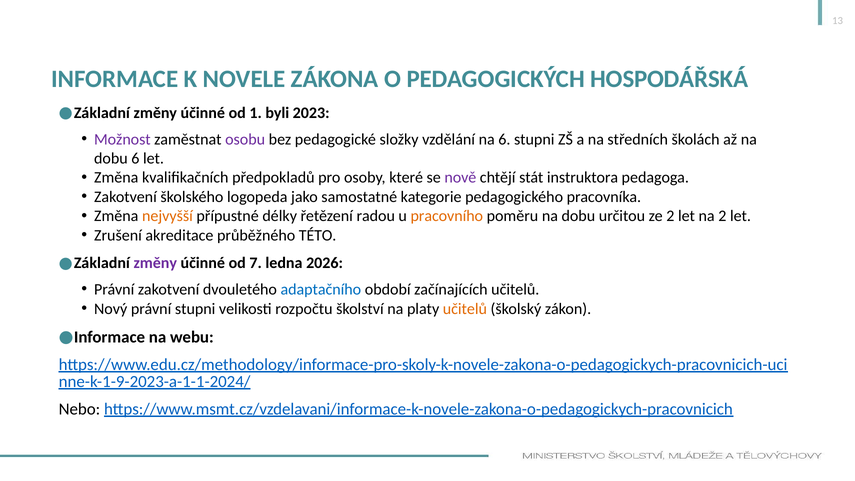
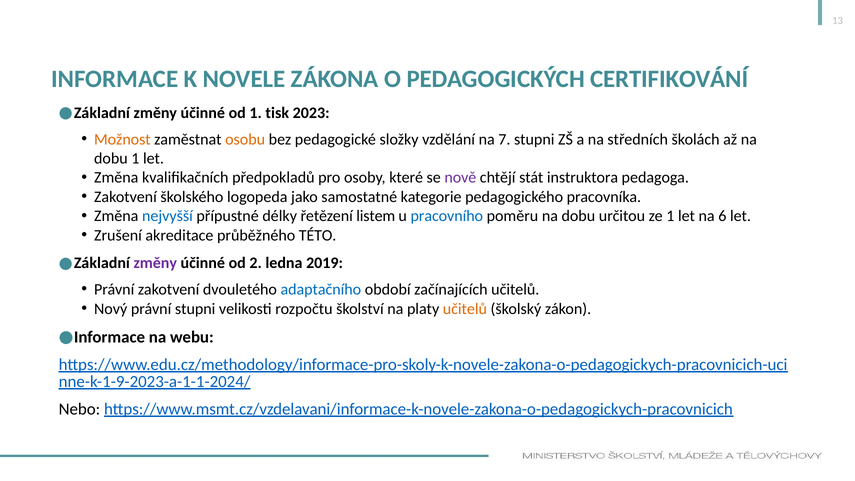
HOSPODÁŘSKÁ: HOSPODÁŘSKÁ -> CERTIFIKOVÁNÍ (669, 79)
byli: byli -> tisk (277, 113)
Možnost colour: purple -> orange (122, 139)
osobu colour: purple -> orange (245, 139)
na 6: 6 -> 7 (504, 139)
dobu 6: 6 -> 1 (135, 158)
nejvyšší colour: orange -> blue (167, 216)
radou: radou -> listem (376, 216)
pracovního colour: orange -> blue (447, 216)
ze 2: 2 -> 1 (670, 216)
na 2: 2 -> 6 (722, 216)
7: 7 -> 2 (256, 263)
2026: 2026 -> 2019 (325, 263)
